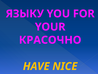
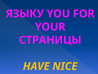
КРАСОЧНО: КРАСОЧНО -> СТРАНИЦЫ (50, 40)
